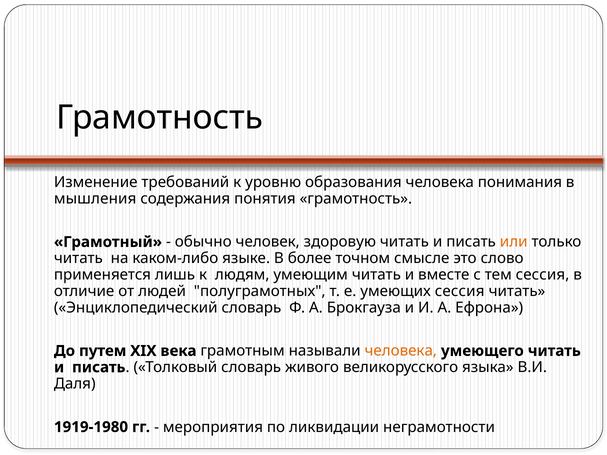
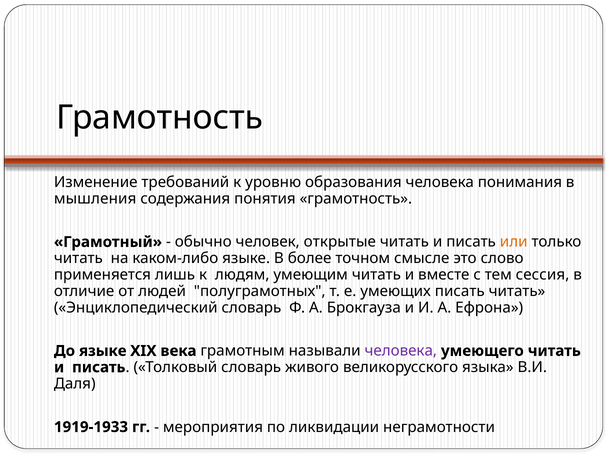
здоровую: здоровую -> открытые (340, 242)
умеющих сессия: сессия -> писать (460, 291)
До путем: путем -> языке (103, 351)
человека colour: orange -> purple (401, 351)
1919-1980: 1919-1980 -> 1919-1933 (91, 427)
